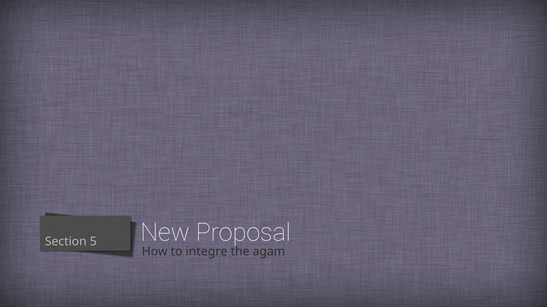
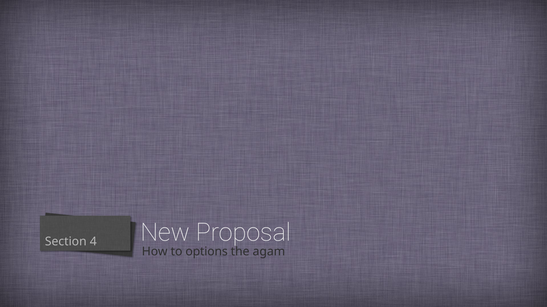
5: 5 -> 4 (93, 242)
integre: integre -> options (207, 252)
